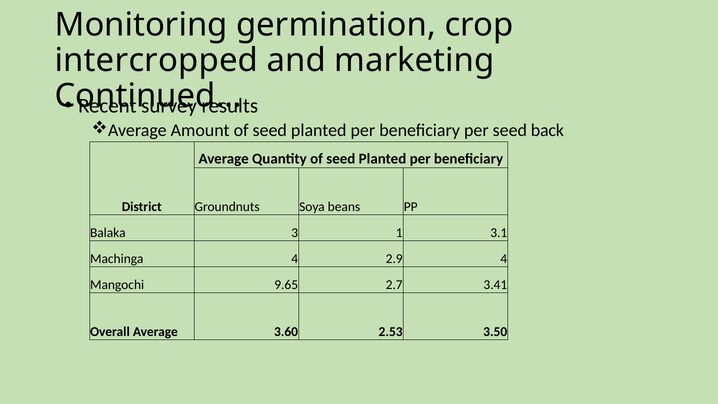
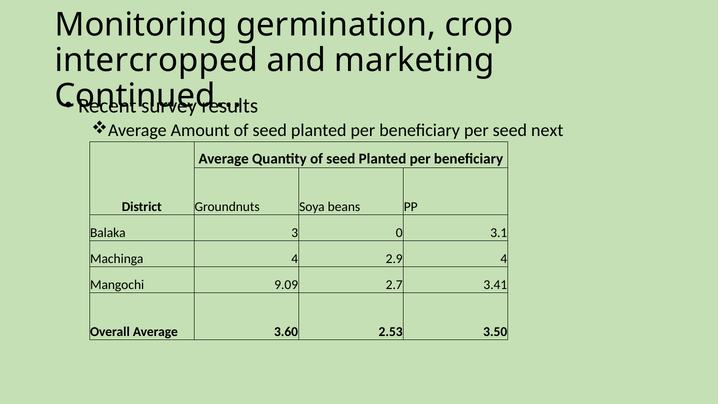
back: back -> next (547, 130)
1: 1 -> 0 (399, 233)
9.65: 9.65 -> 9.09 (286, 285)
